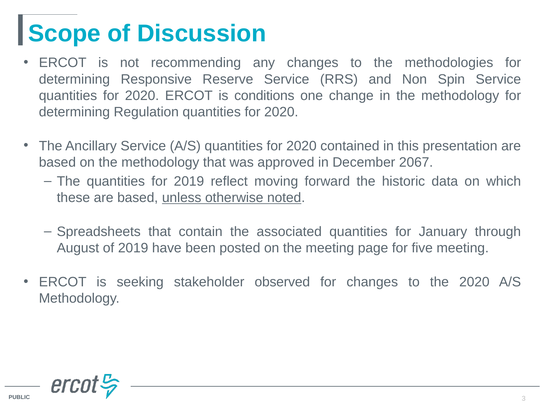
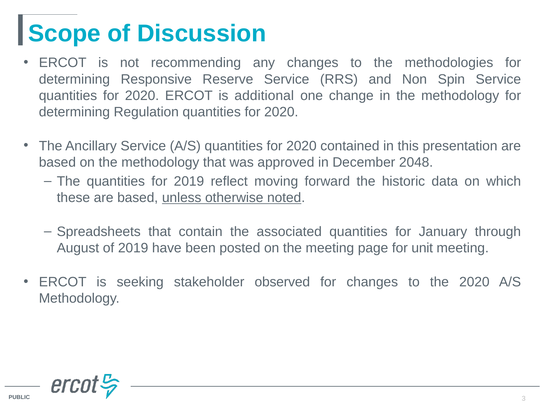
conditions: conditions -> additional (264, 95)
2067: 2067 -> 2048 (416, 162)
five: five -> unit (422, 248)
